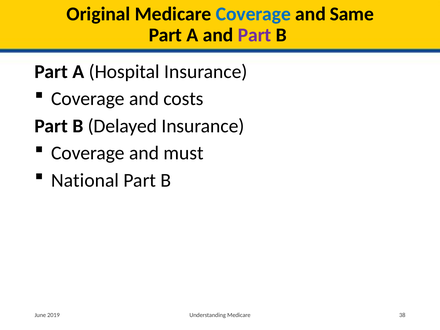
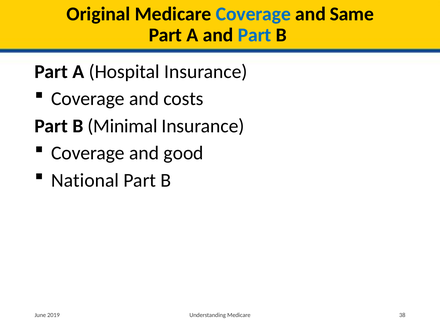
Part colour: purple -> blue (255, 35)
Delayed: Delayed -> Minimal (123, 126)
must: must -> good (184, 153)
